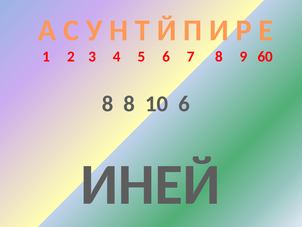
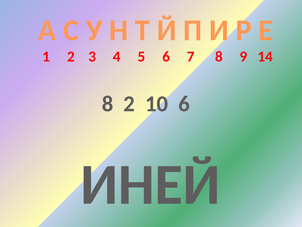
60: 60 -> 14 (265, 56)
8 8: 8 -> 2 (129, 104)
